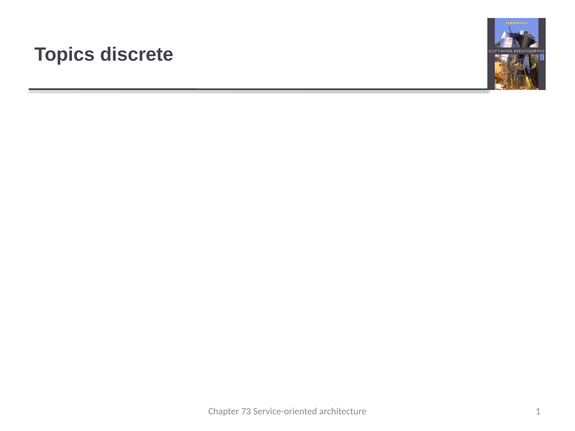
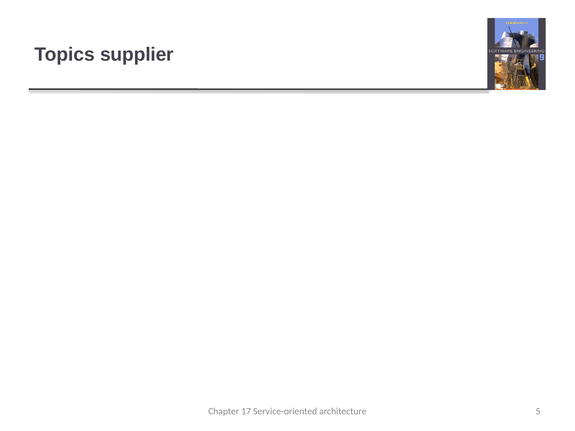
discrete: discrete -> supplier (137, 55)
73: 73 -> 17 (246, 412)
1: 1 -> 5 (538, 412)
